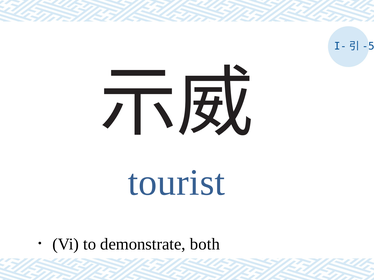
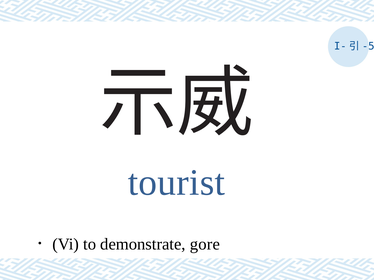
both: both -> gore (205, 245)
